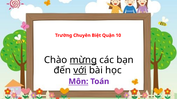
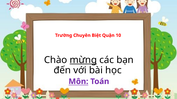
với underline: present -> none (80, 71)
